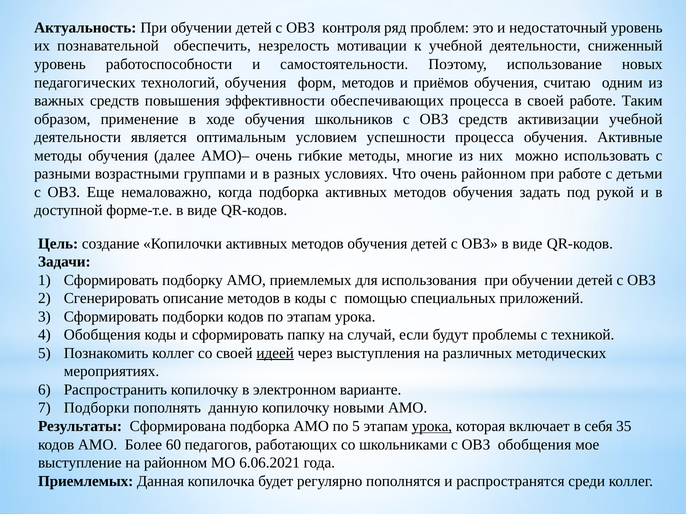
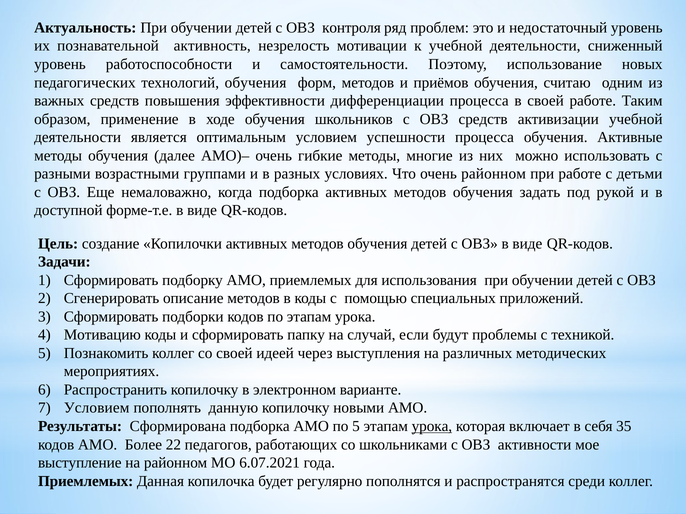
обеспечить: обеспечить -> активность (212, 46)
обеспечивающих: обеспечивающих -> дифференциации (387, 101)
Обобщения: Обобщения -> Мотивацию (102, 335)
идеей underline: present -> none (275, 354)
Подборки: Подборки -> Условием (97, 408)
60: 60 -> 22 (173, 445)
ОВЗ обобщения: обобщения -> активности (535, 445)
6.06.2021: 6.06.2021 -> 6.07.2021 (270, 463)
